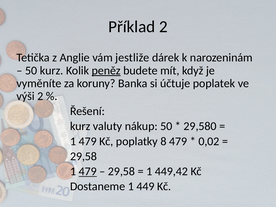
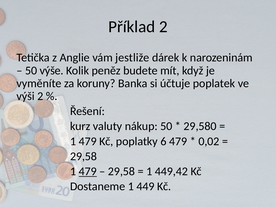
50 kurz: kurz -> výše (52, 70)
peněz underline: present -> none (106, 70)
8: 8 -> 6 (163, 141)
